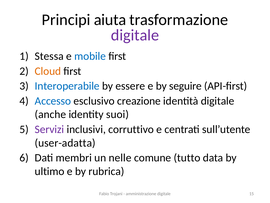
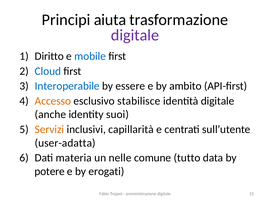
Stessa: Stessa -> Diritto (49, 56)
Cloud colour: orange -> blue (48, 71)
seguire: seguire -> ambito (185, 86)
Accesso colour: blue -> orange (53, 101)
creazione: creazione -> stabilisce (139, 101)
Servizi colour: purple -> orange (49, 129)
corruttivo: corruttivo -> capillarità (131, 129)
membri: membri -> materia (74, 157)
ultimo: ultimo -> potere (50, 171)
rubrica: rubrica -> erogati (106, 171)
